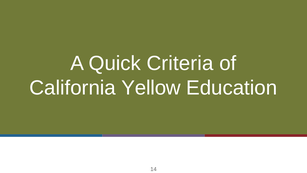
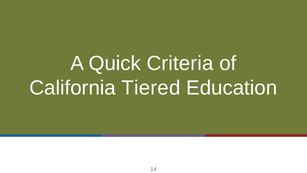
Yellow: Yellow -> Tiered (151, 88)
